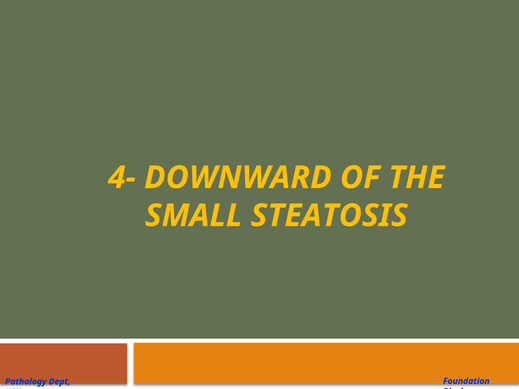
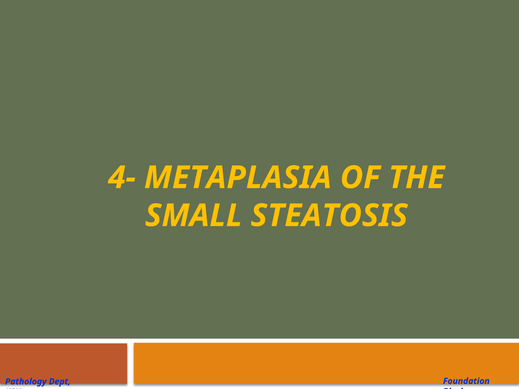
DOWNWARD: DOWNWARD -> METAPLASIA (238, 178)
